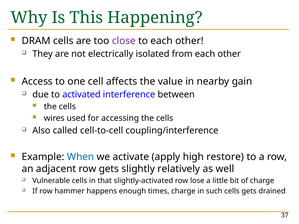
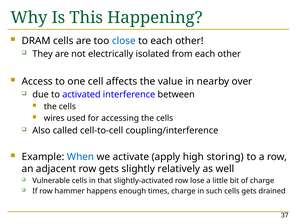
close colour: purple -> blue (124, 41)
gain: gain -> over (242, 81)
restore: restore -> storing (225, 157)
